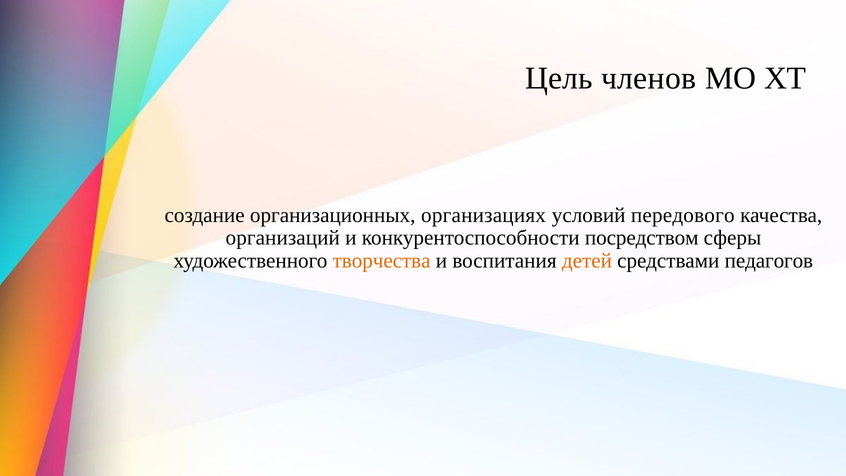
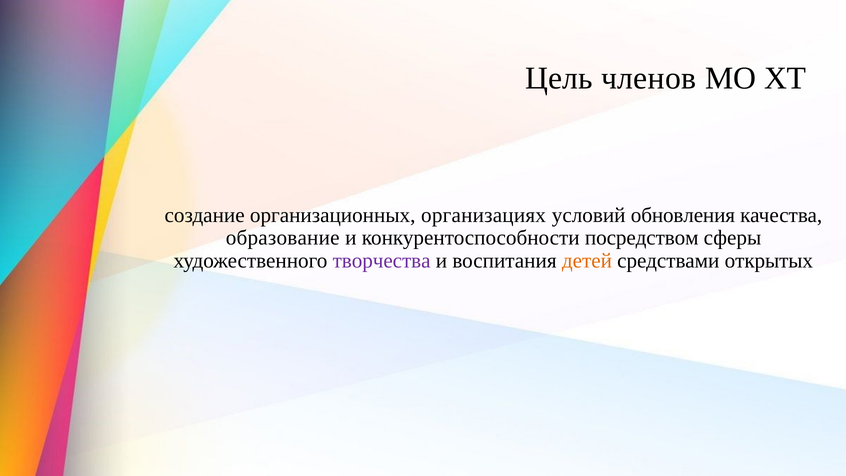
передового: передового -> обновления (683, 215)
организаций: организаций -> образование (283, 238)
творчества colour: orange -> purple (382, 261)
педагогов: педагогов -> открытых (769, 261)
